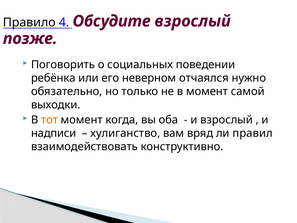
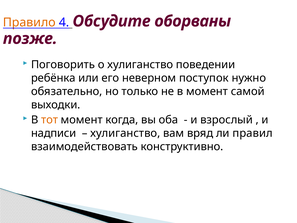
Правило colour: black -> orange (29, 22)
Обсудите взрослый: взрослый -> оборваны (193, 21)
о социальных: социальных -> хулиганство (140, 65)
отчаялся: отчаялся -> поступок (204, 78)
